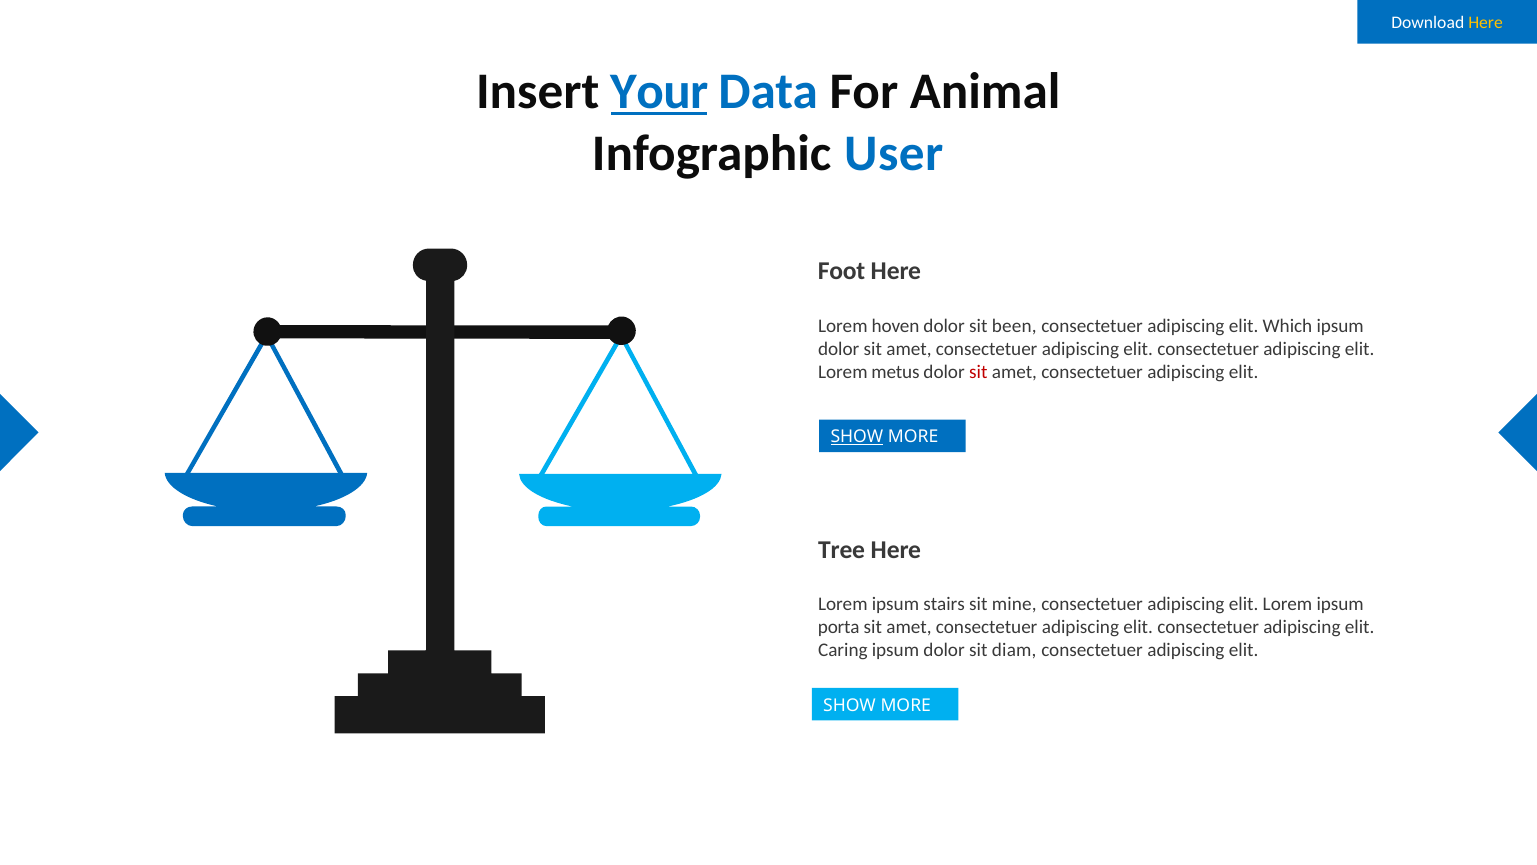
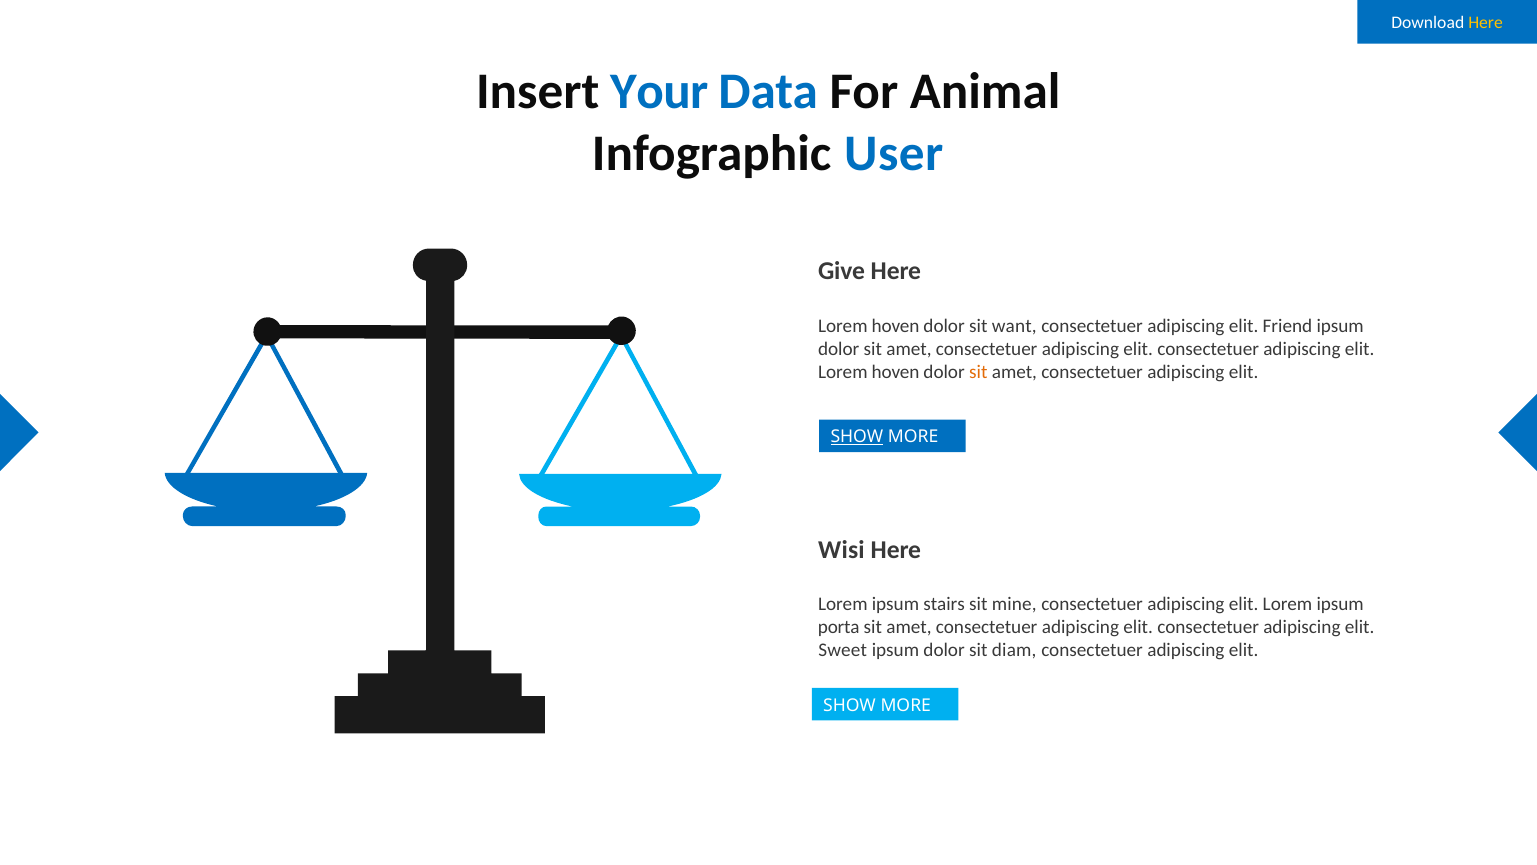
Your underline: present -> none (659, 92)
Foot: Foot -> Give (842, 271)
been: been -> want (1014, 326)
Which: Which -> Friend (1287, 326)
metus: metus -> hoven (896, 372)
sit colour: red -> orange (978, 372)
Tree: Tree -> Wisi (841, 550)
Caring: Caring -> Sweet (843, 650)
